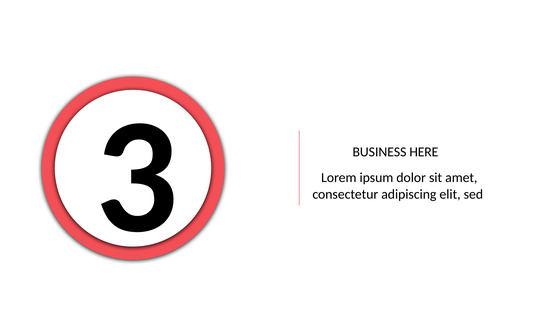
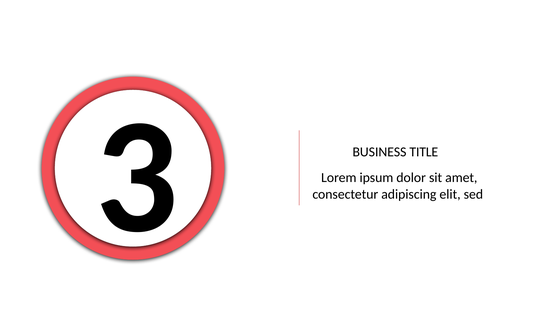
HERE: HERE -> TITLE (424, 151)
